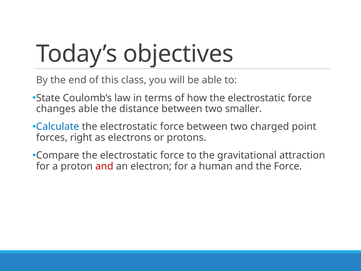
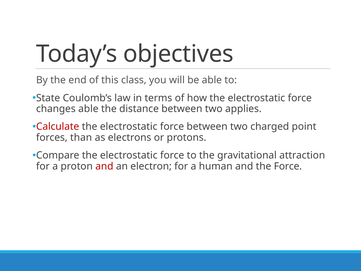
smaller: smaller -> applies (243, 109)
Calculate colour: blue -> red (58, 127)
right: right -> than (81, 137)
